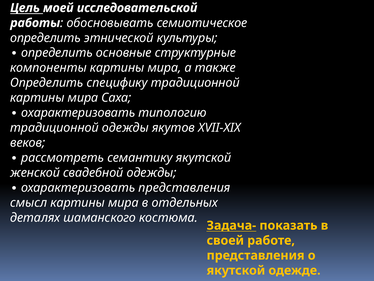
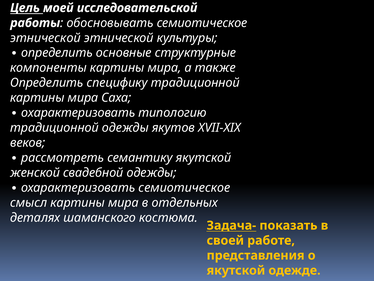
определить: определить -> этнической (45, 38)
охарактеризовать представления: представления -> семиотическое (184, 187)
